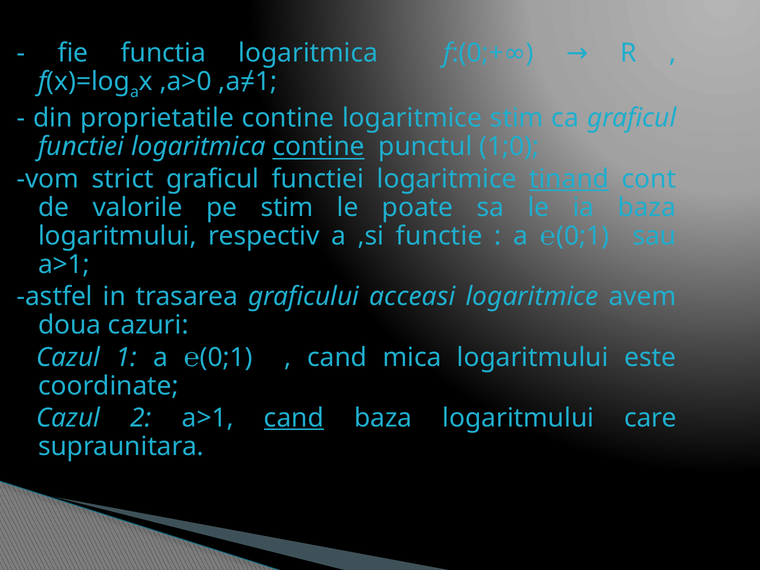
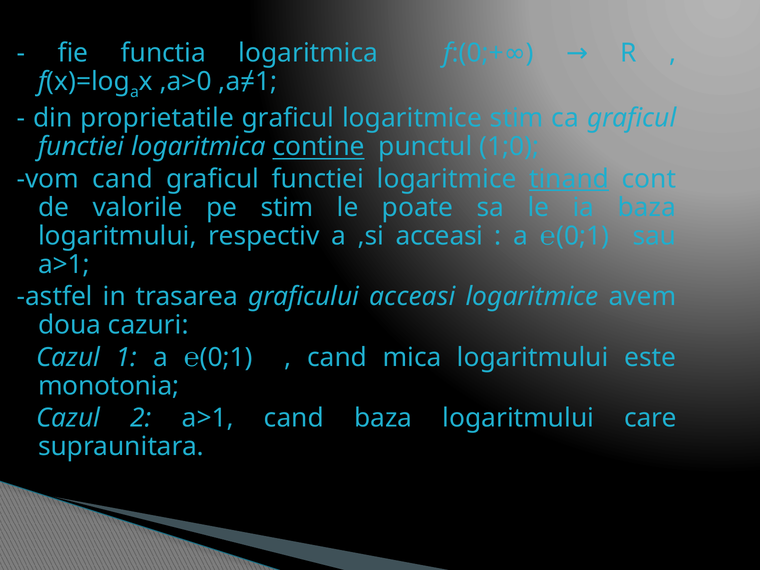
proprietatile contine: contine -> graficul (288, 118)
vom strict: strict -> cand (123, 179)
,si functie: functie -> acceasi (439, 236)
coordinate: coordinate -> monotonia (109, 386)
cand underline: present -> none (294, 418)
